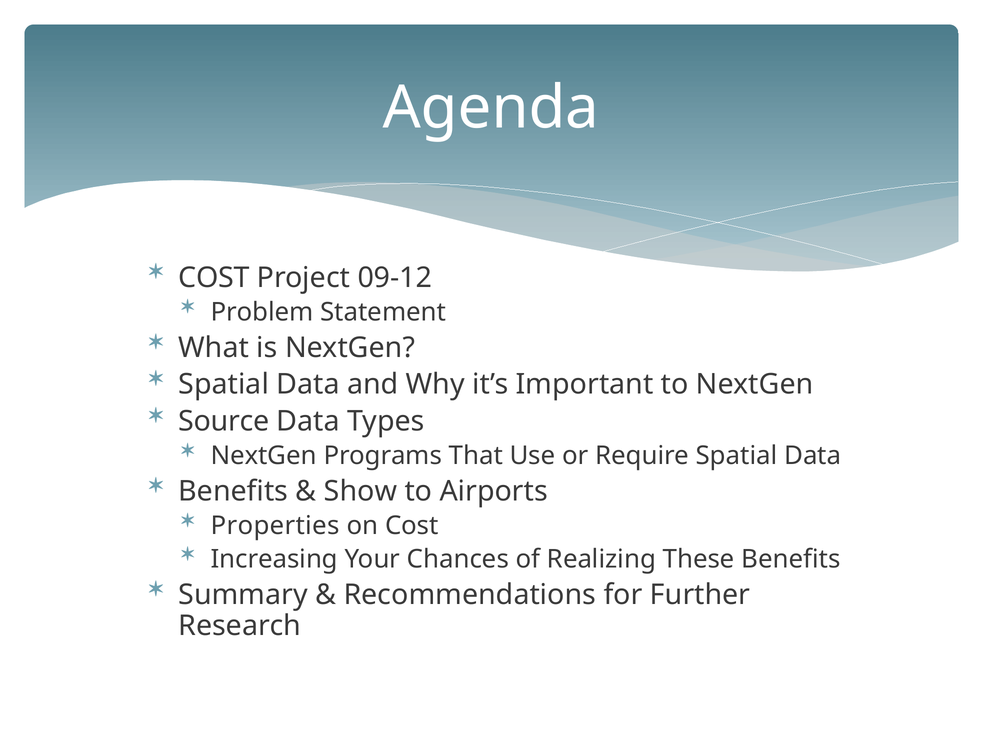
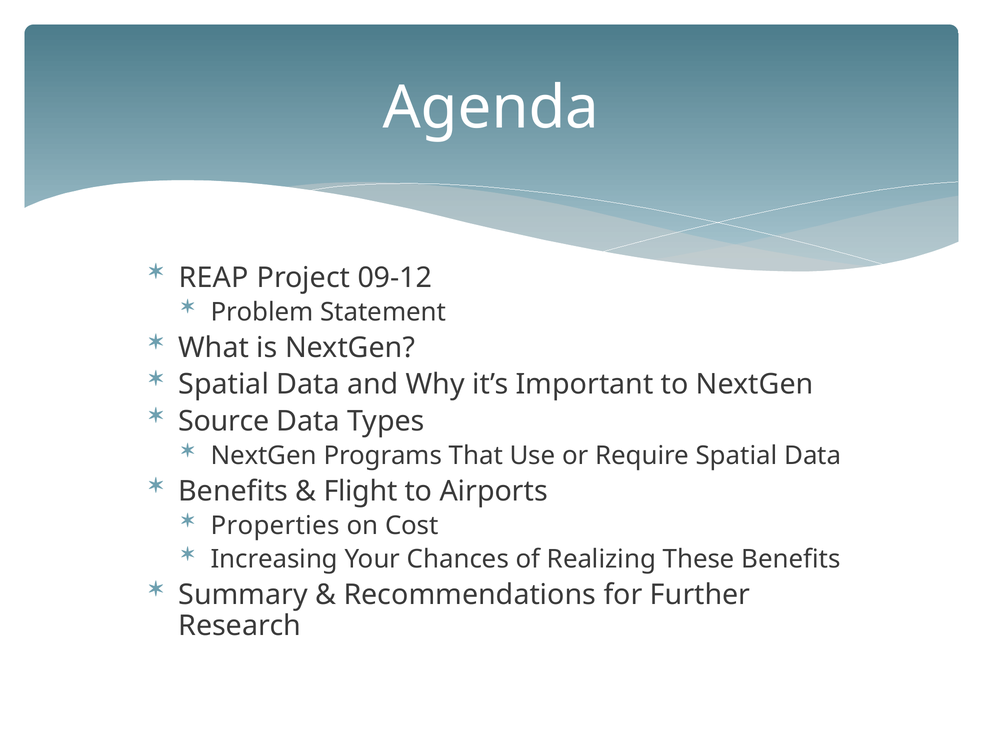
COST: COST -> REAP (214, 278)
Show: Show -> Flight (361, 492)
